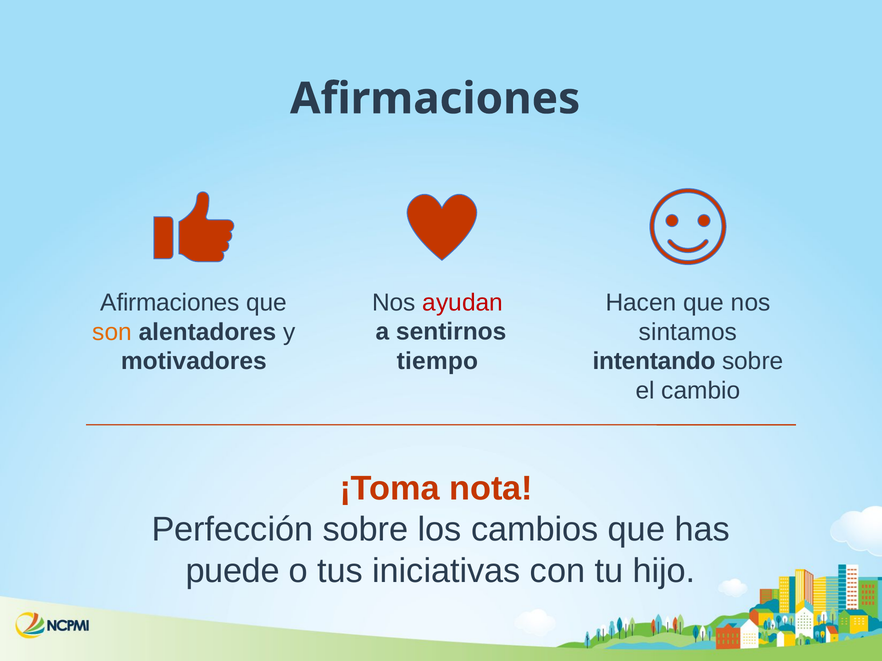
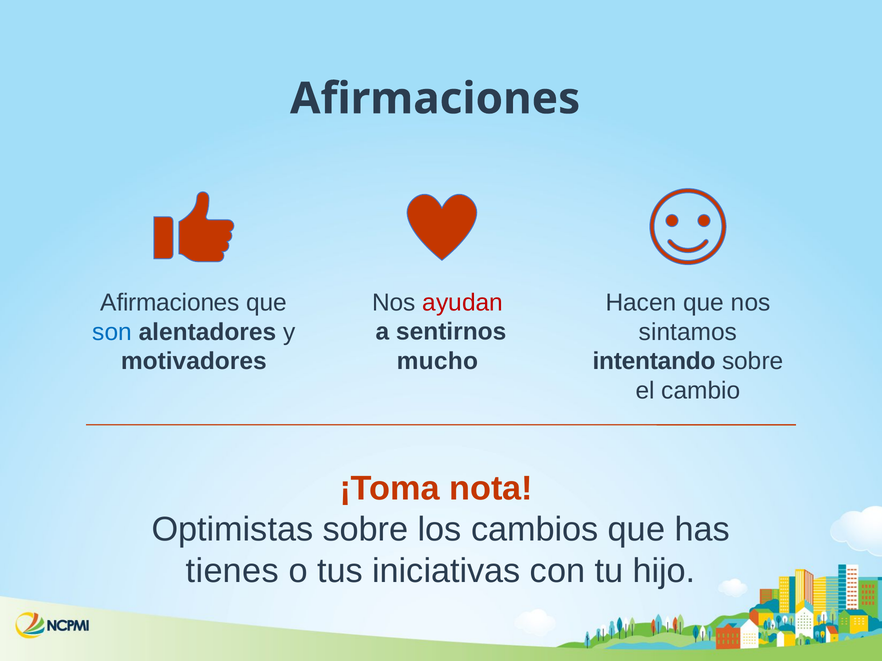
son colour: orange -> blue (112, 332)
tiempo: tiempo -> mucho (437, 362)
Perfección: Perfección -> Optimistas (232, 530)
puede: puede -> tienes (232, 571)
